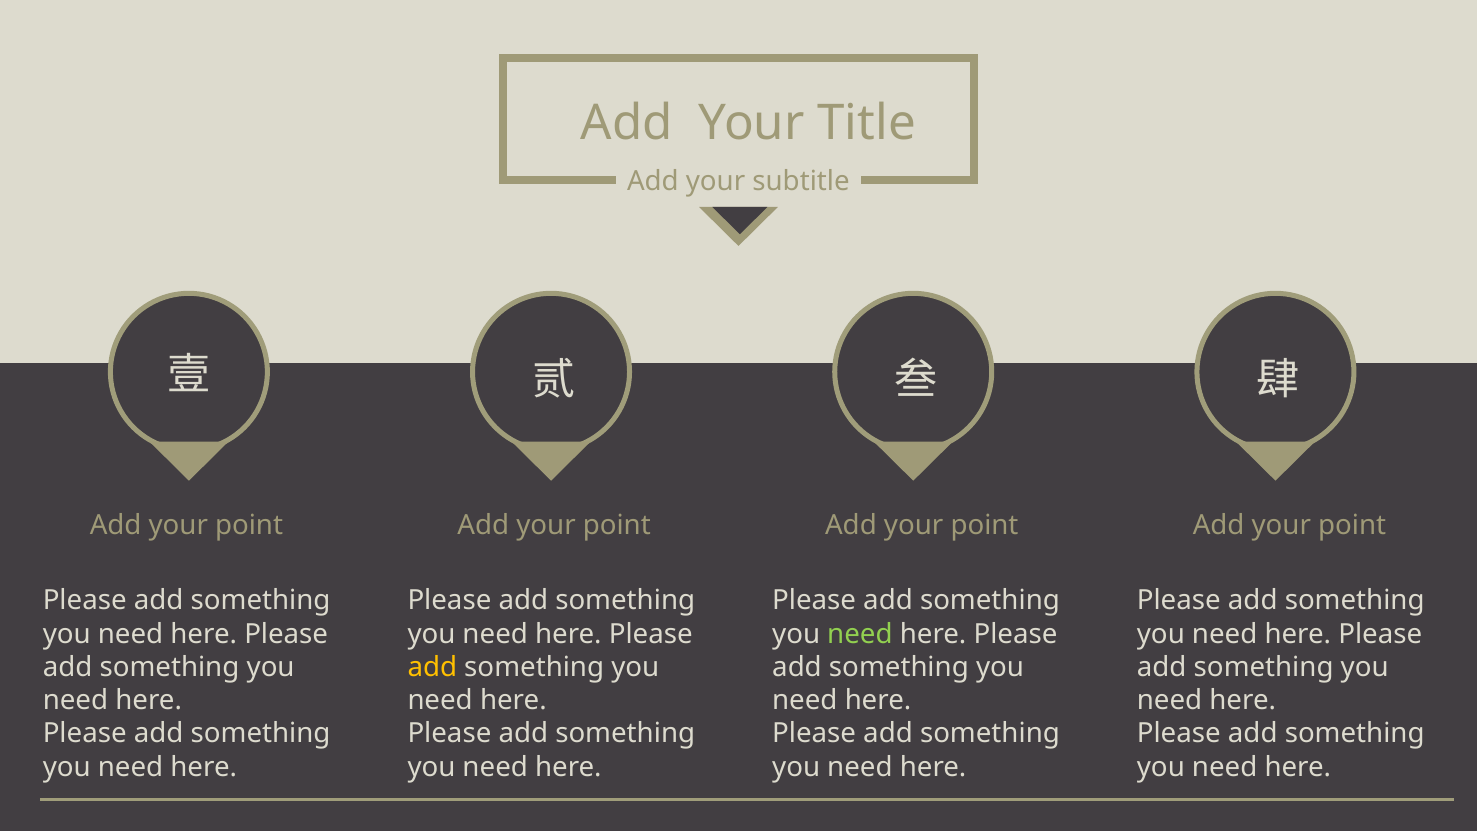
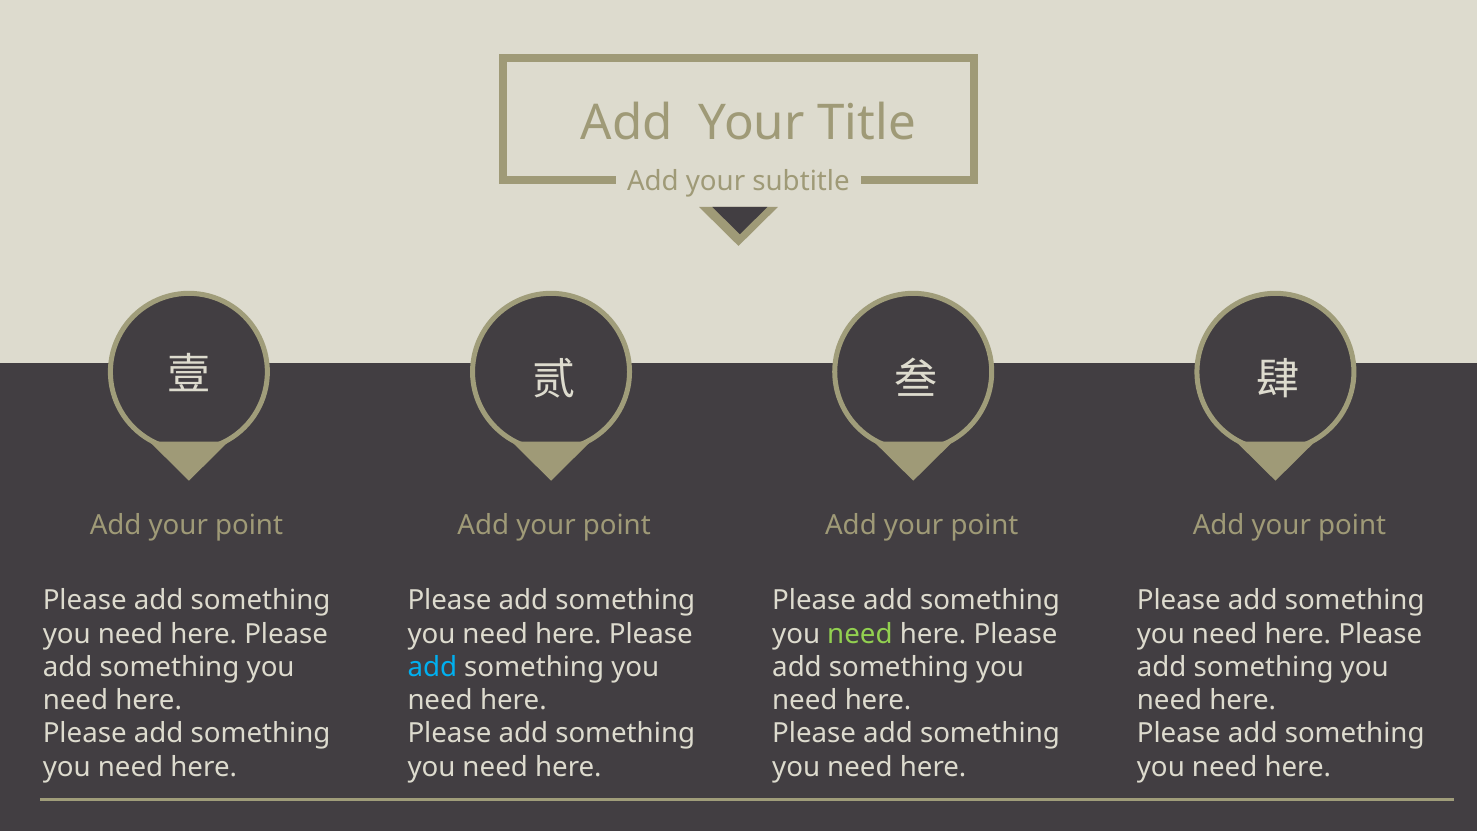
add colour: yellow -> light blue (432, 667)
